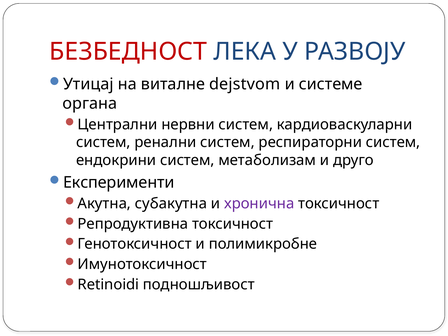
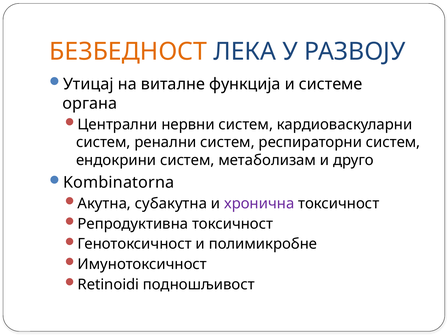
БЕЗБЕДНОСТ colour: red -> orange (128, 52)
dejstvom: dejstvom -> функција (245, 84)
Експерименти: Експерименти -> Kombinatorna (119, 183)
